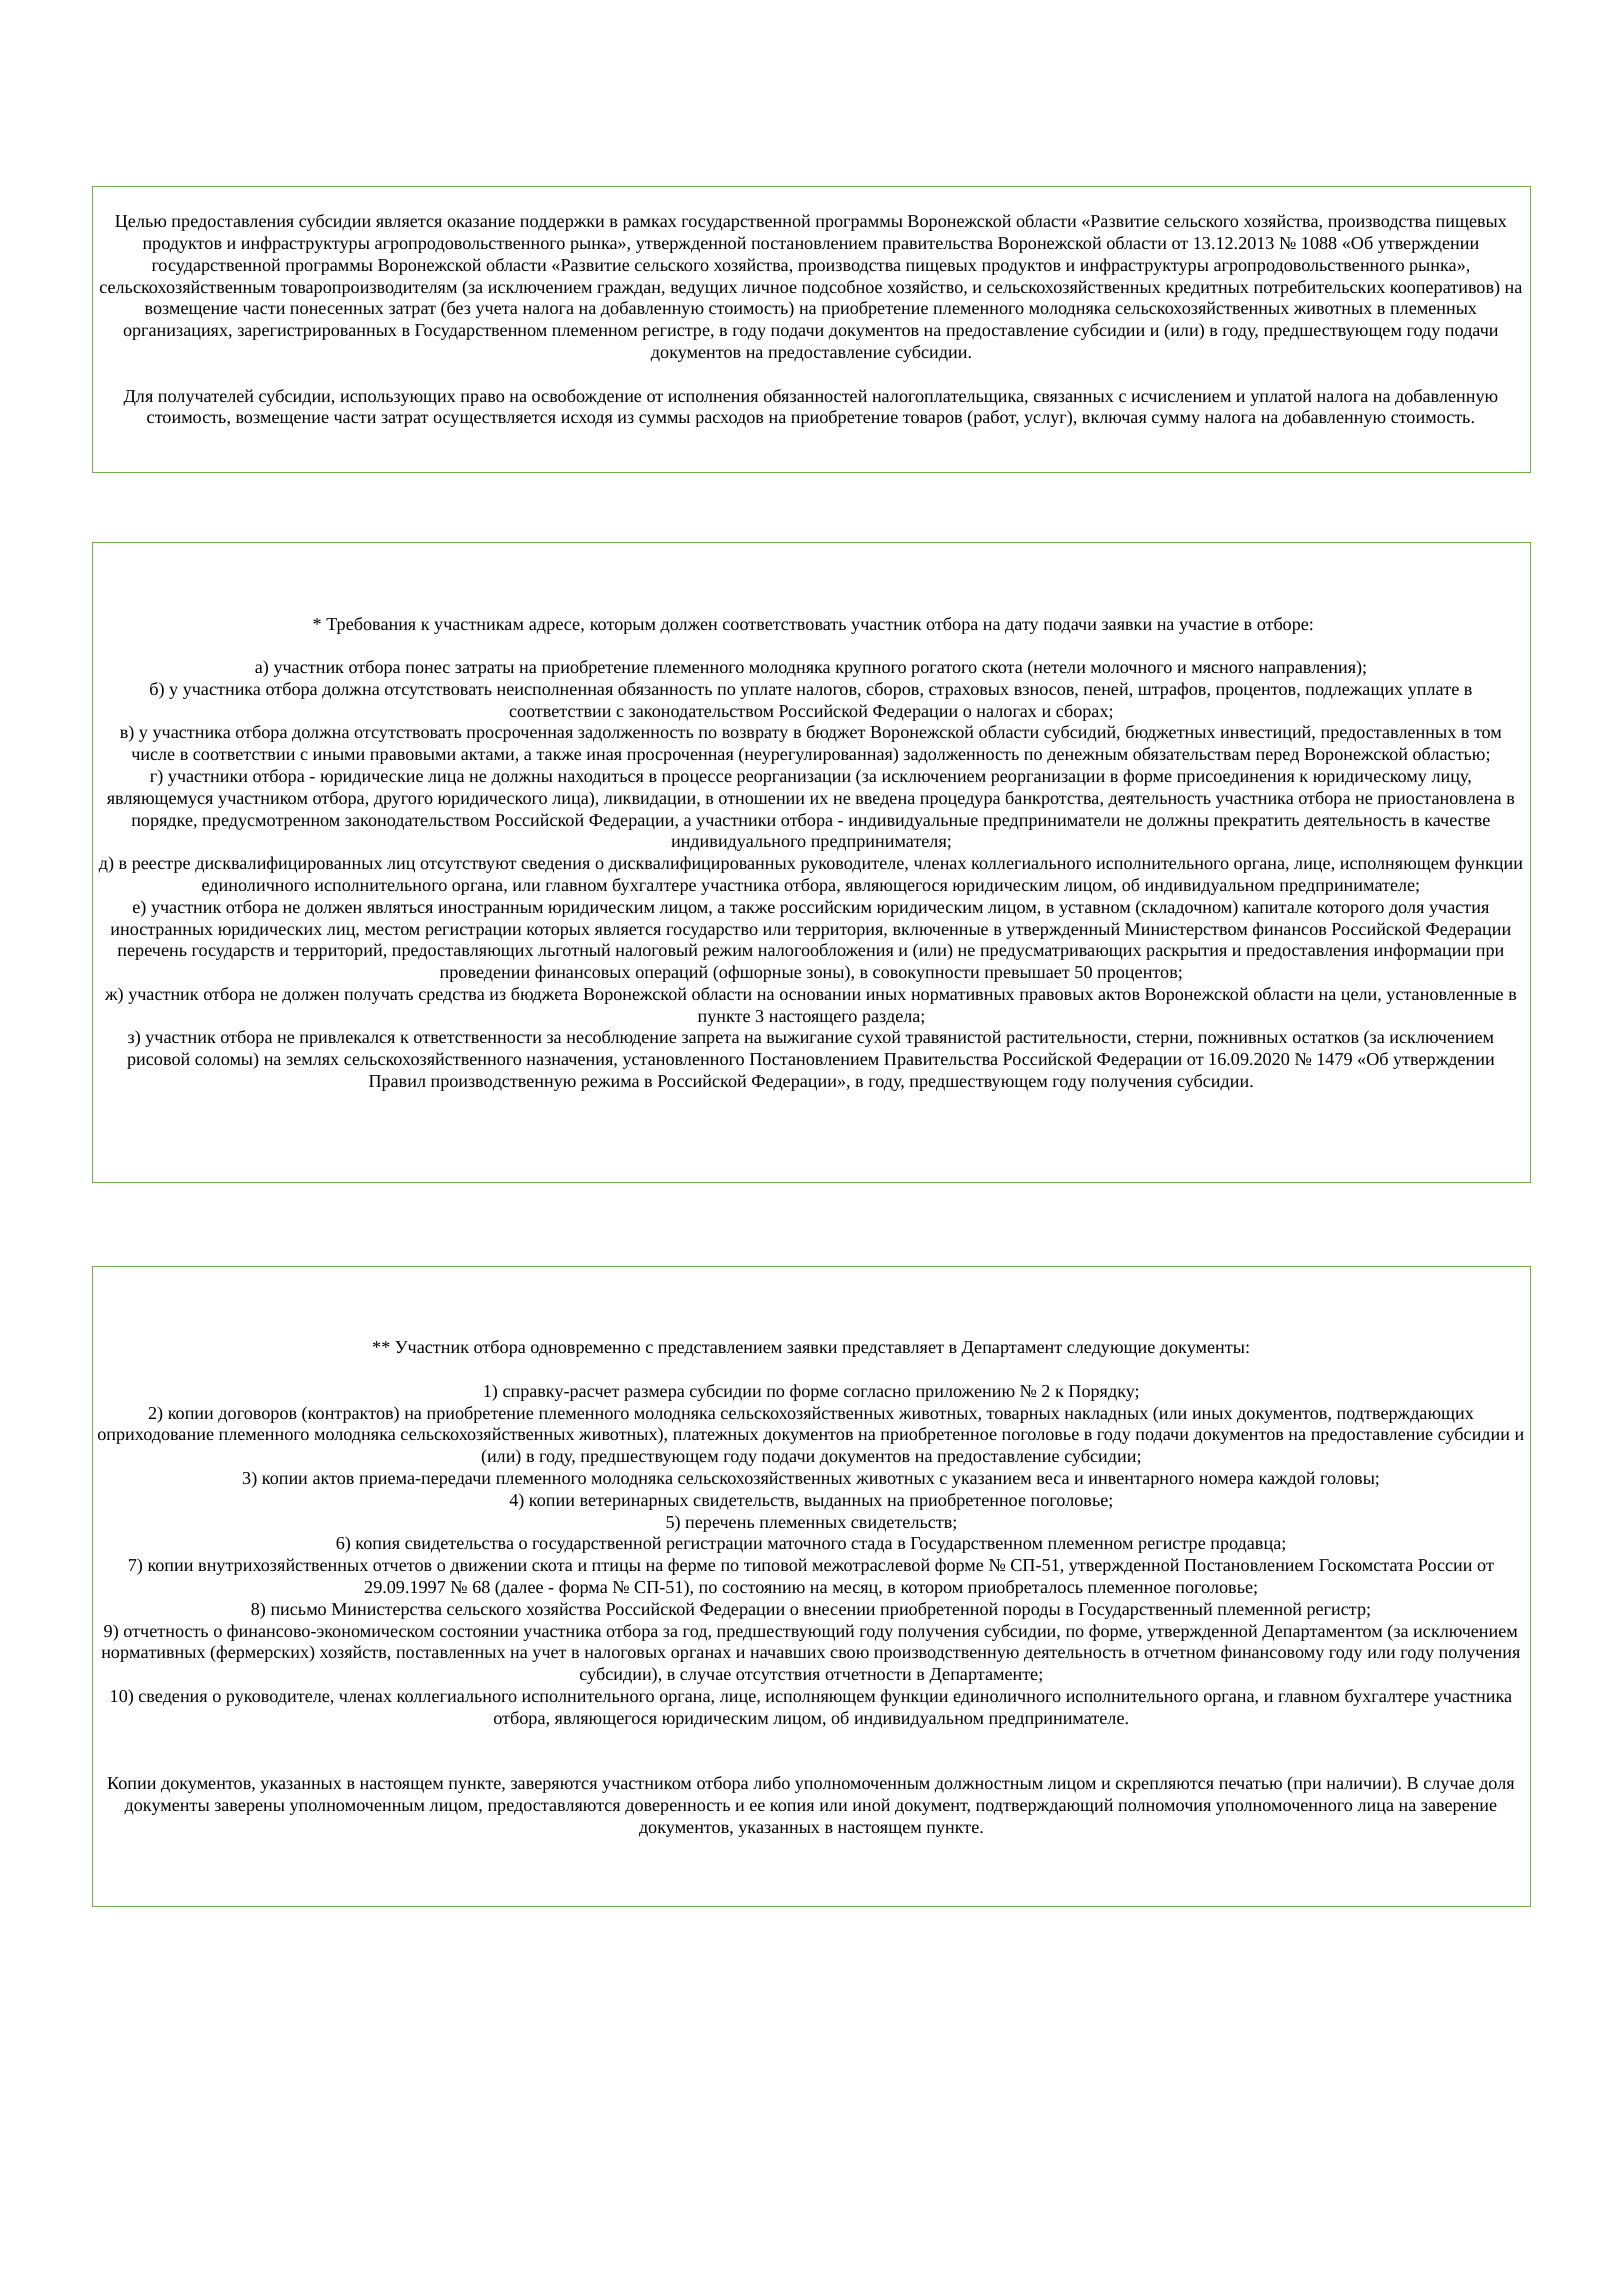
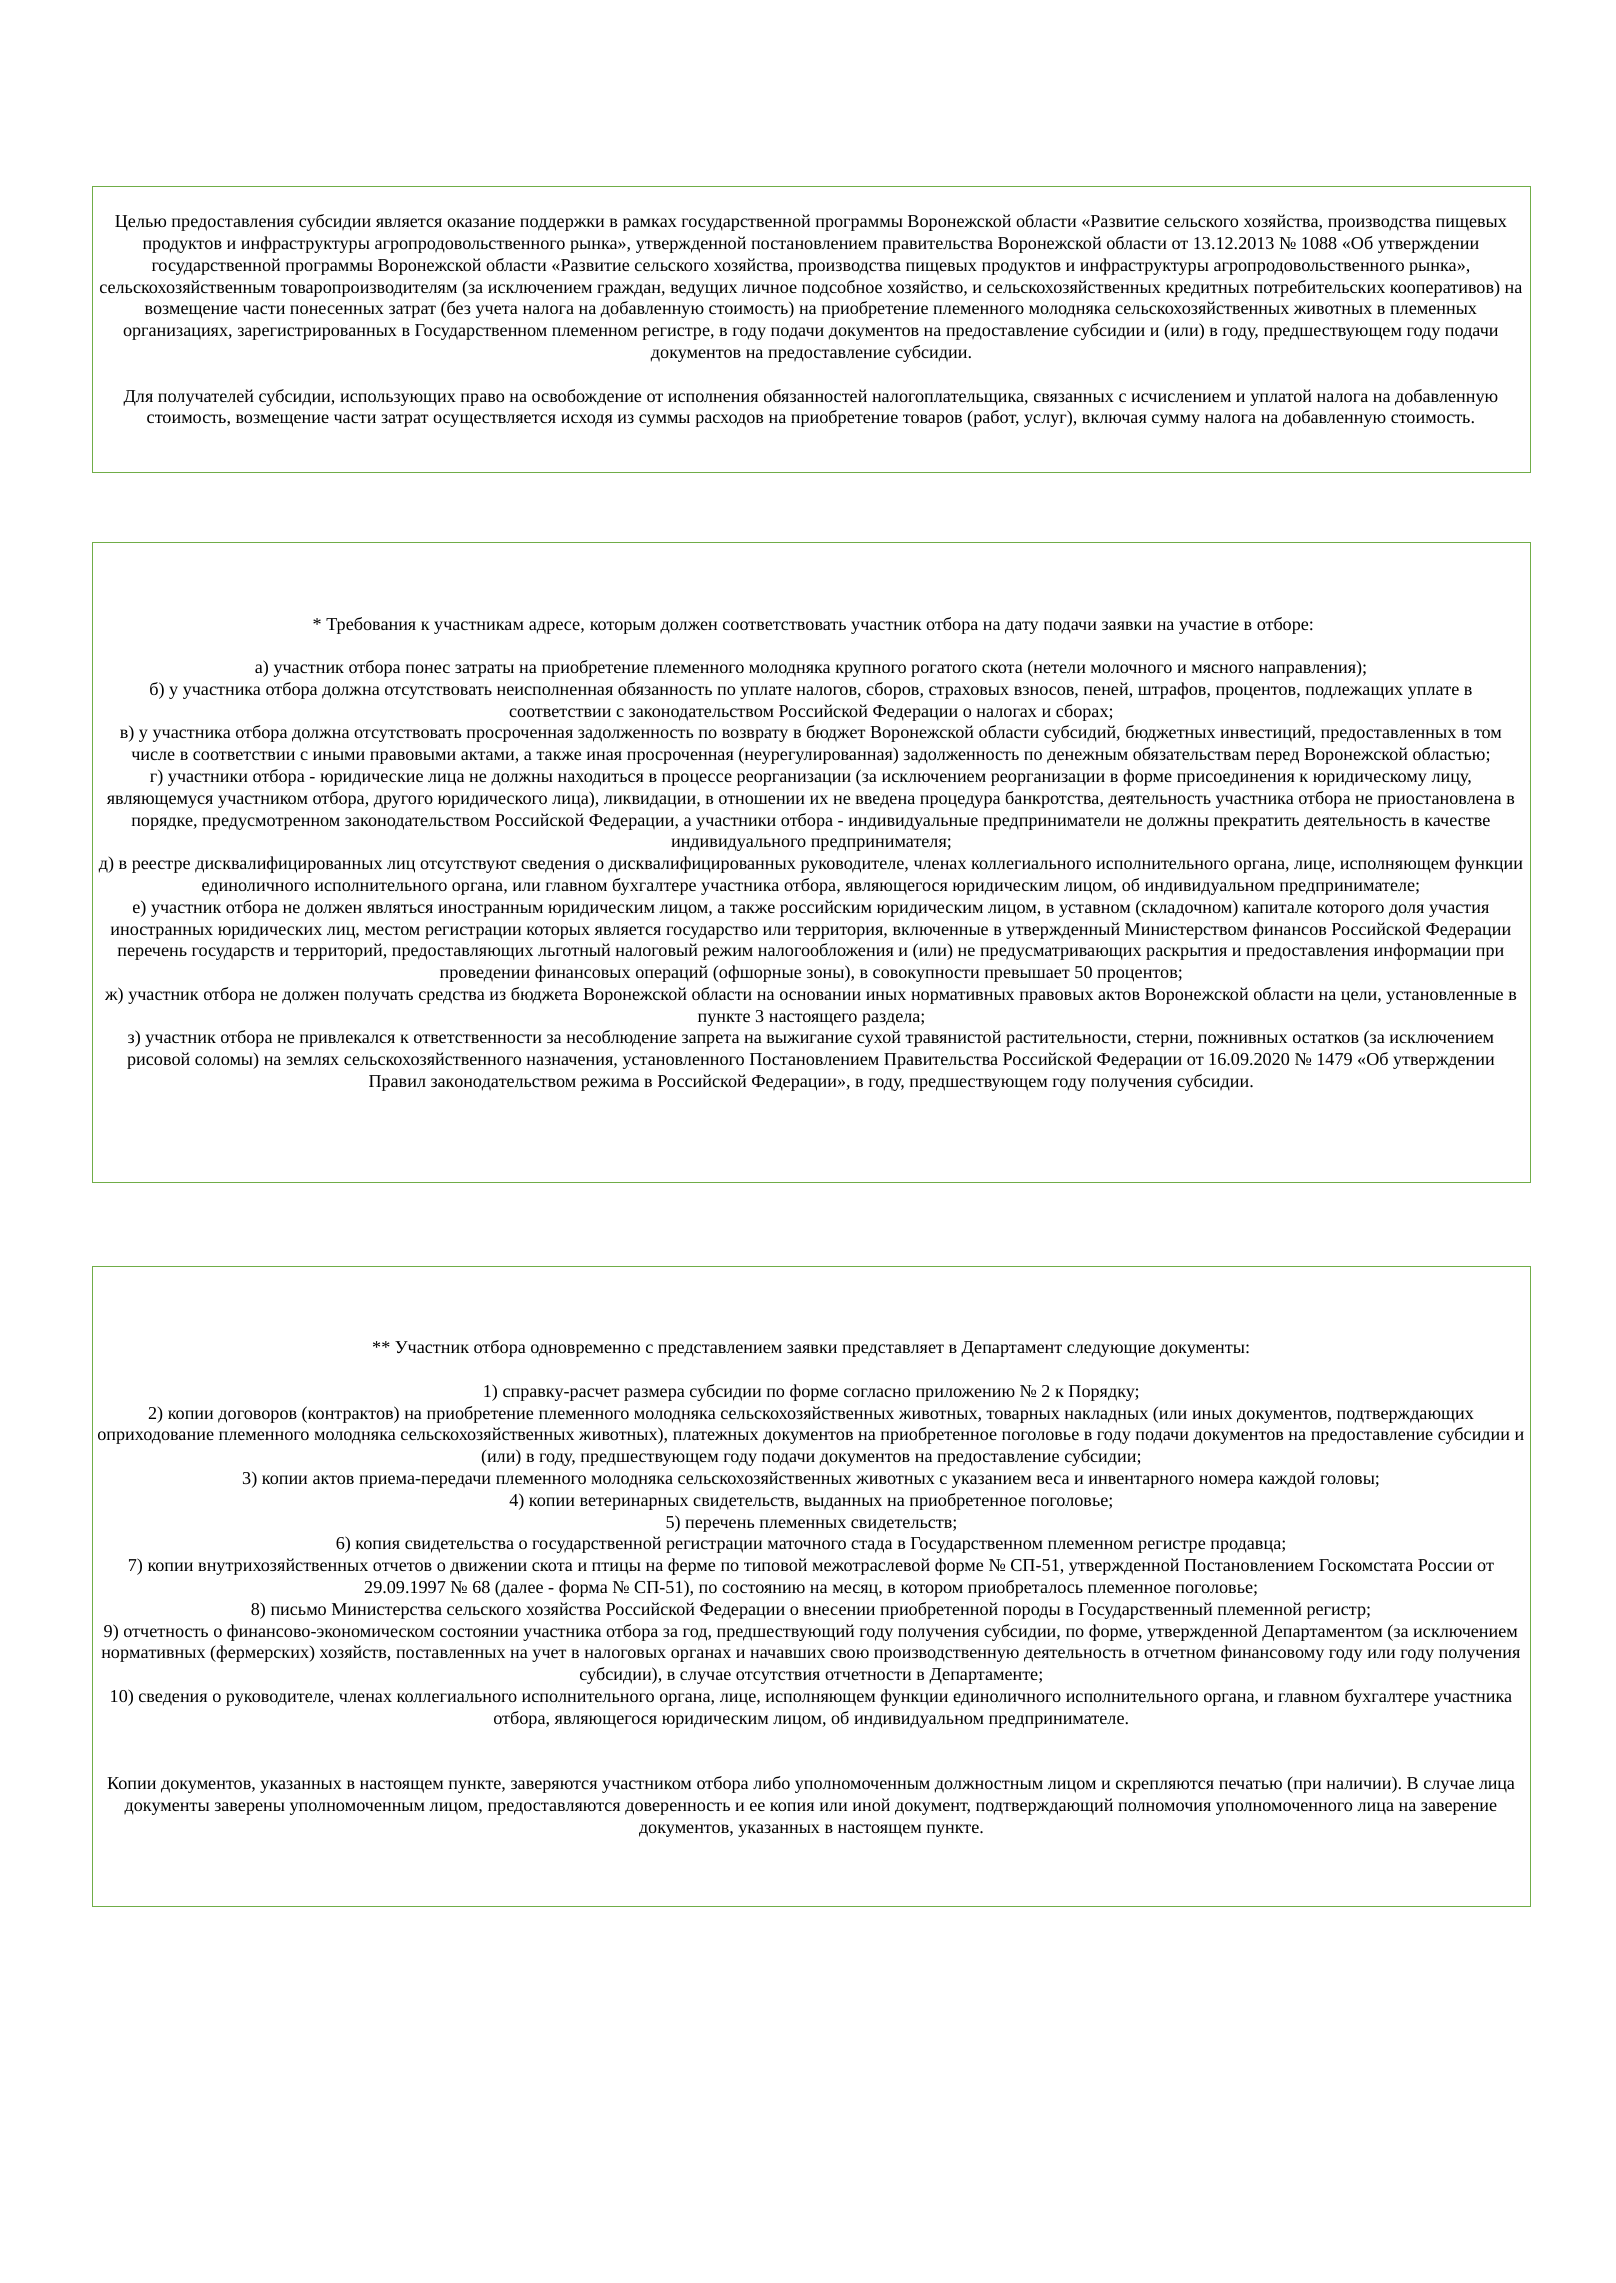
Правил производственную: производственную -> законодательством (504, 1082)
случае доля: доля -> лица (1497, 1784)
